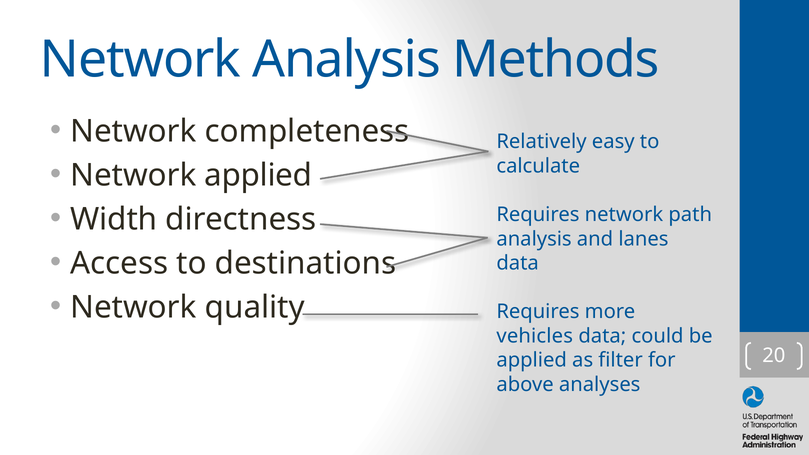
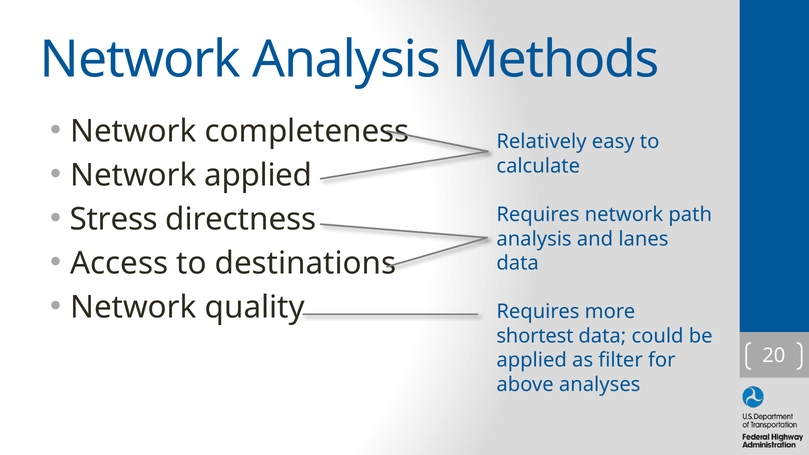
Width: Width -> Stress (114, 219)
vehicles: vehicles -> shortest (535, 336)
